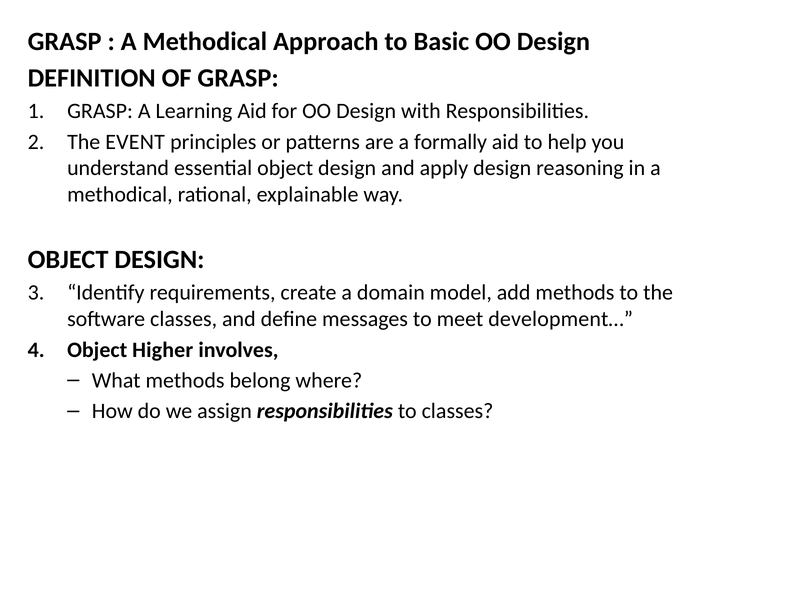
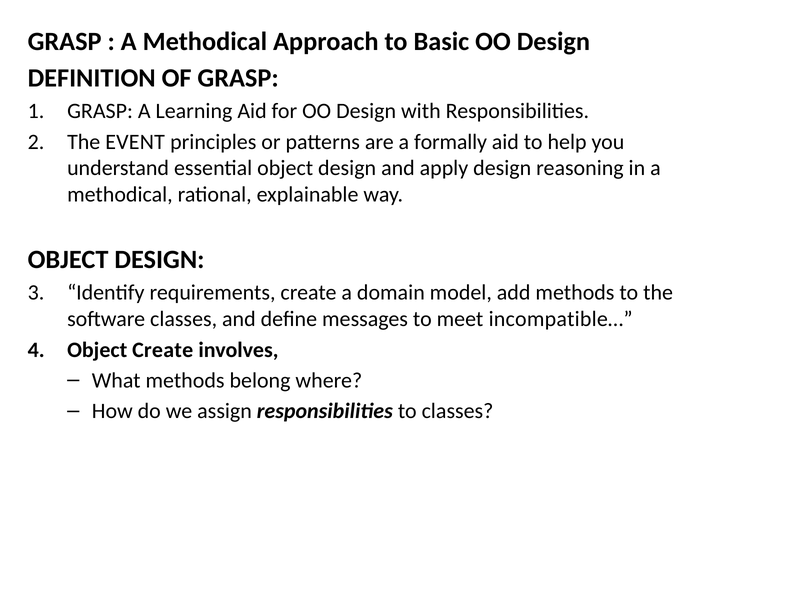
development…: development… -> incompatible… (561, 319)
Object Higher: Higher -> Create (163, 350)
